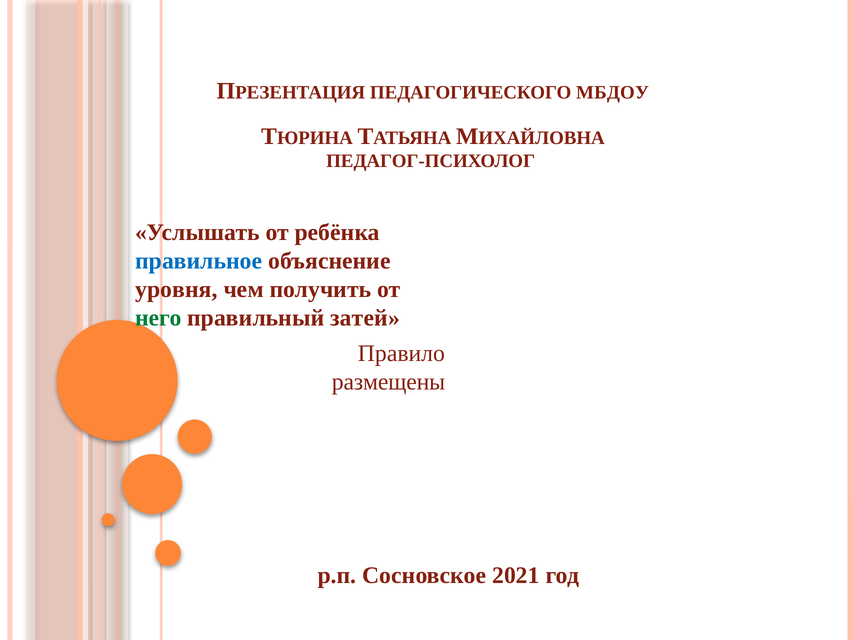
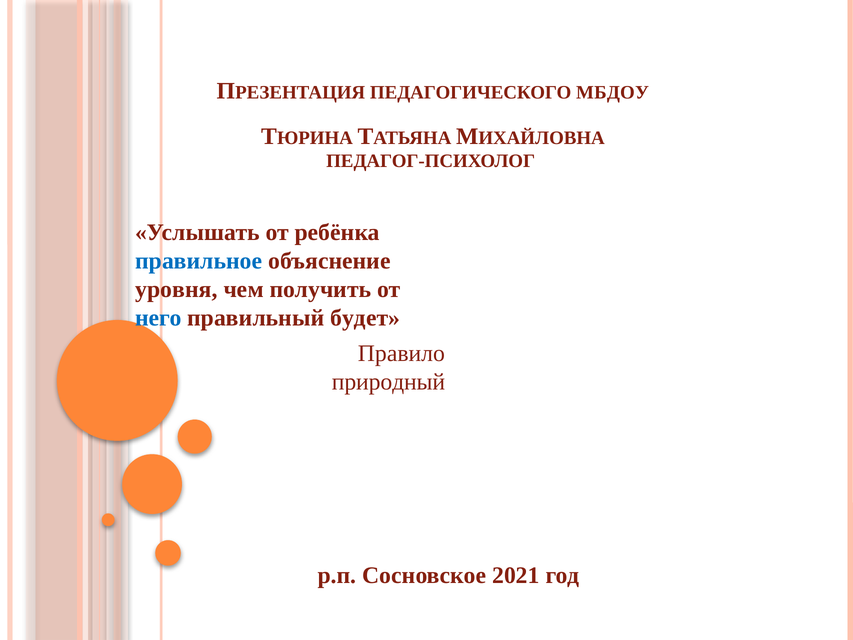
него colour: green -> blue (158, 318)
затей: затей -> будет (365, 318)
размещены: размещены -> природный (388, 382)
